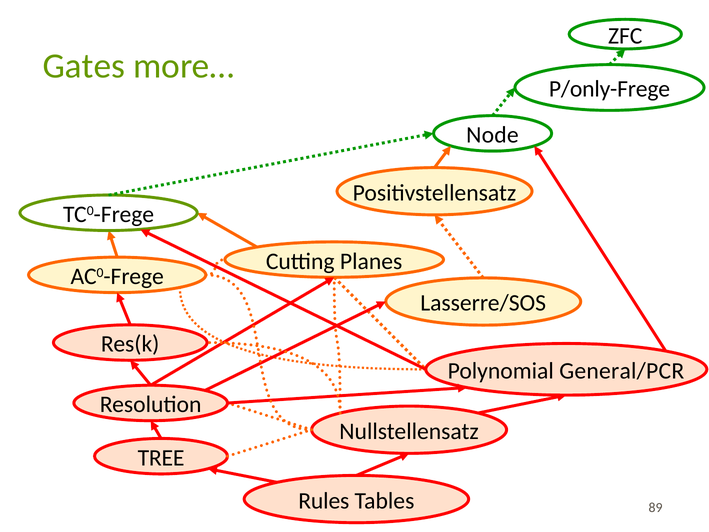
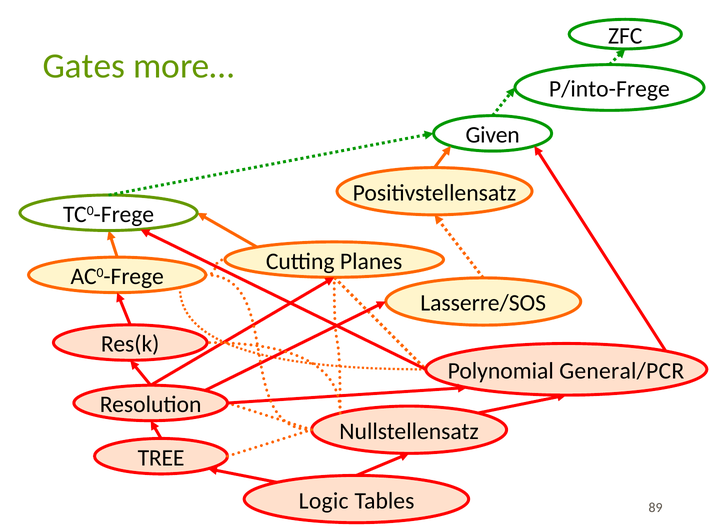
P/only-Frege: P/only-Frege -> P/into-Frege (609, 89)
Node: Node -> Given (493, 135)
Rules: Rules -> Logic (324, 500)
